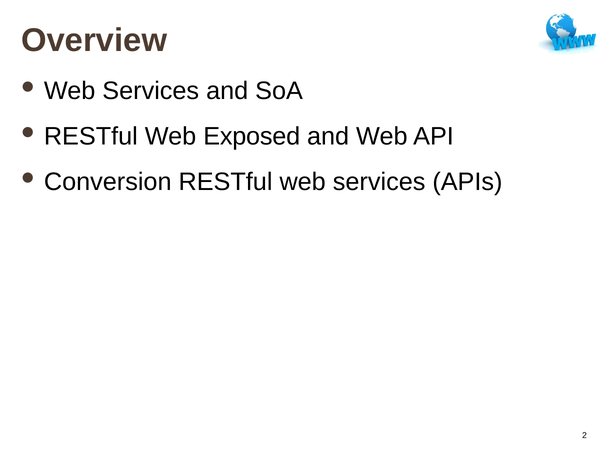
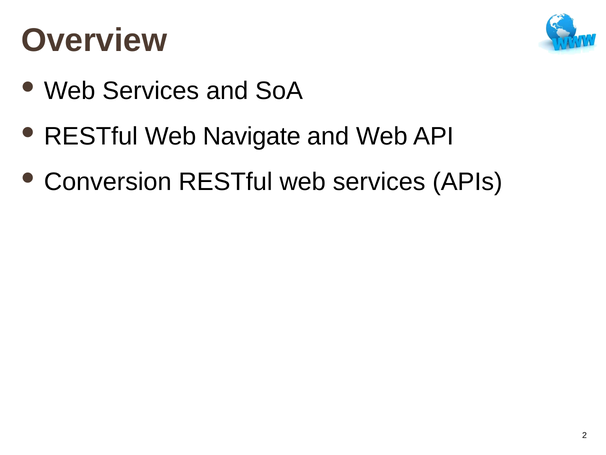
Exposed: Exposed -> Navigate (252, 136)
